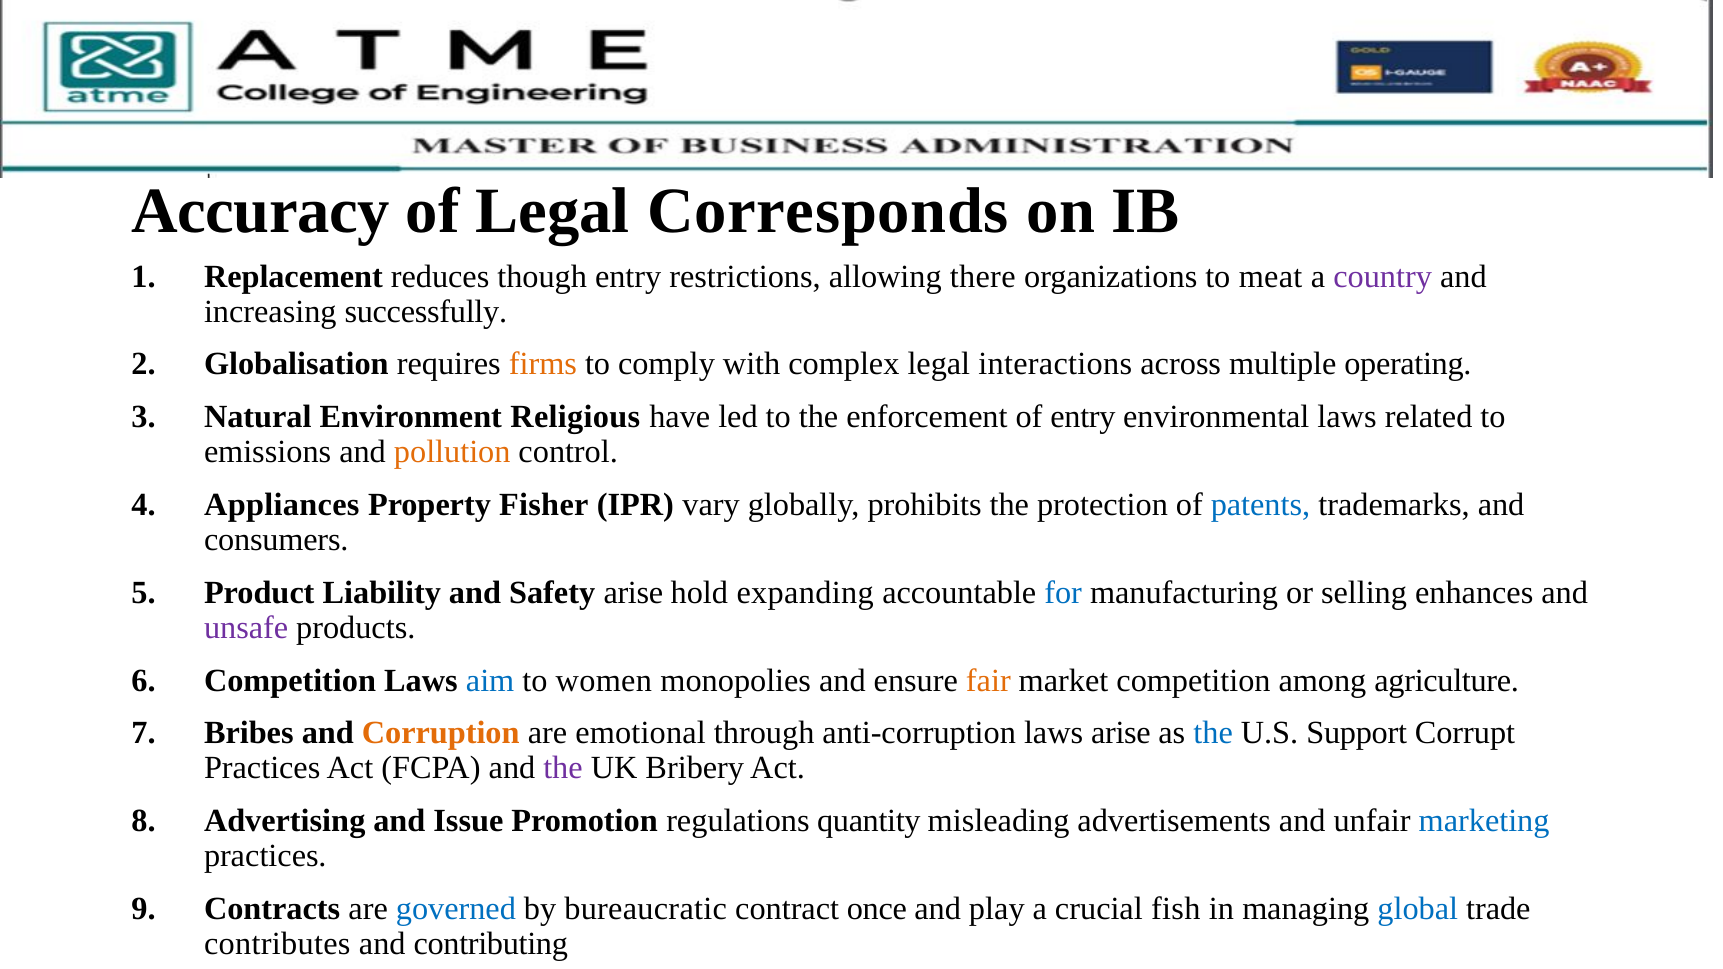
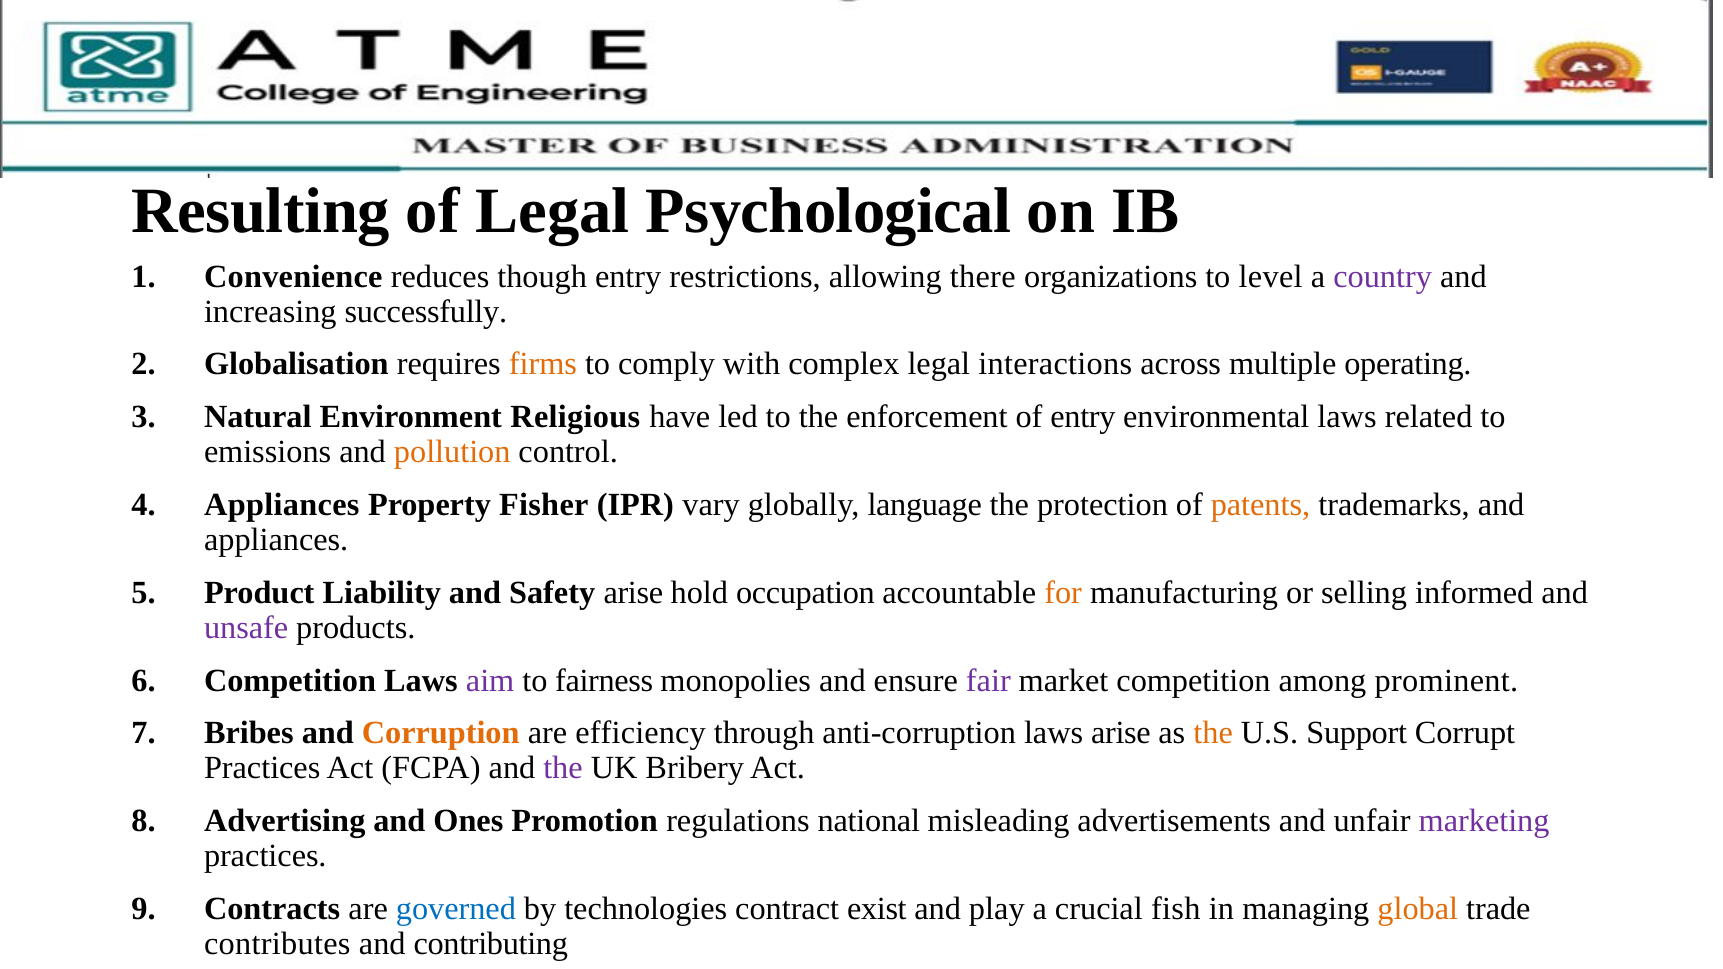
Accuracy: Accuracy -> Resulting (261, 211)
Corresponds: Corresponds -> Psychological (829, 211)
Replacement: Replacement -> Convenience (293, 277)
meat: meat -> level (1271, 277)
prohibits: prohibits -> language (925, 505)
patents colour: blue -> orange (1260, 505)
consumers: consumers -> appliances (276, 540)
expanding: expanding -> occupation (805, 593)
for colour: blue -> orange (1063, 593)
enhances: enhances -> informed (1474, 593)
aim colour: blue -> purple (490, 681)
women: women -> fairness (604, 681)
fair colour: orange -> purple (988, 681)
agriculture: agriculture -> prominent (1446, 681)
emotional: emotional -> efficiency (641, 733)
the colour: blue -> orange (1213, 733)
Issue: Issue -> Ones (468, 821)
quantity: quantity -> national (869, 821)
marketing colour: blue -> purple (1484, 821)
bureaucratic: bureaucratic -> technologies (646, 909)
once: once -> exist (877, 909)
global colour: blue -> orange (1418, 909)
